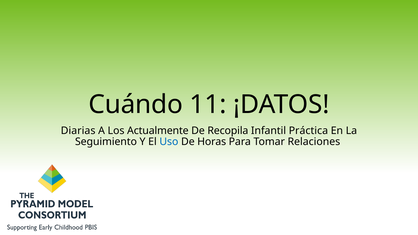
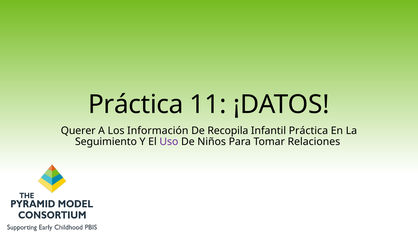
Cuándo: Cuándo -> Práctica (136, 104)
Diarias: Diarias -> Querer (78, 131)
Actualmente: Actualmente -> Información (158, 131)
Uso colour: blue -> purple (169, 142)
Horas: Horas -> Niños (212, 142)
